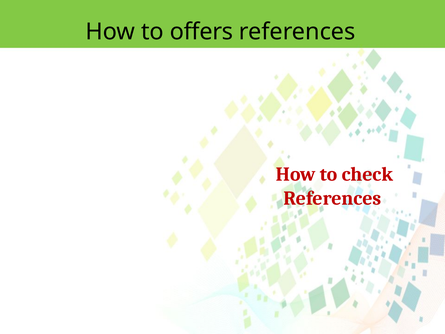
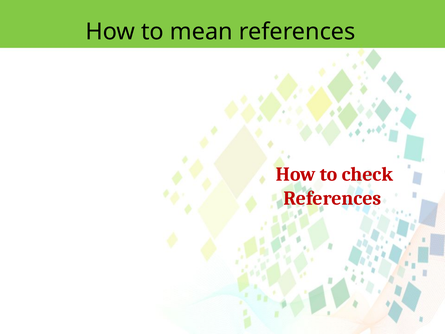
offers: offers -> mean (201, 32)
